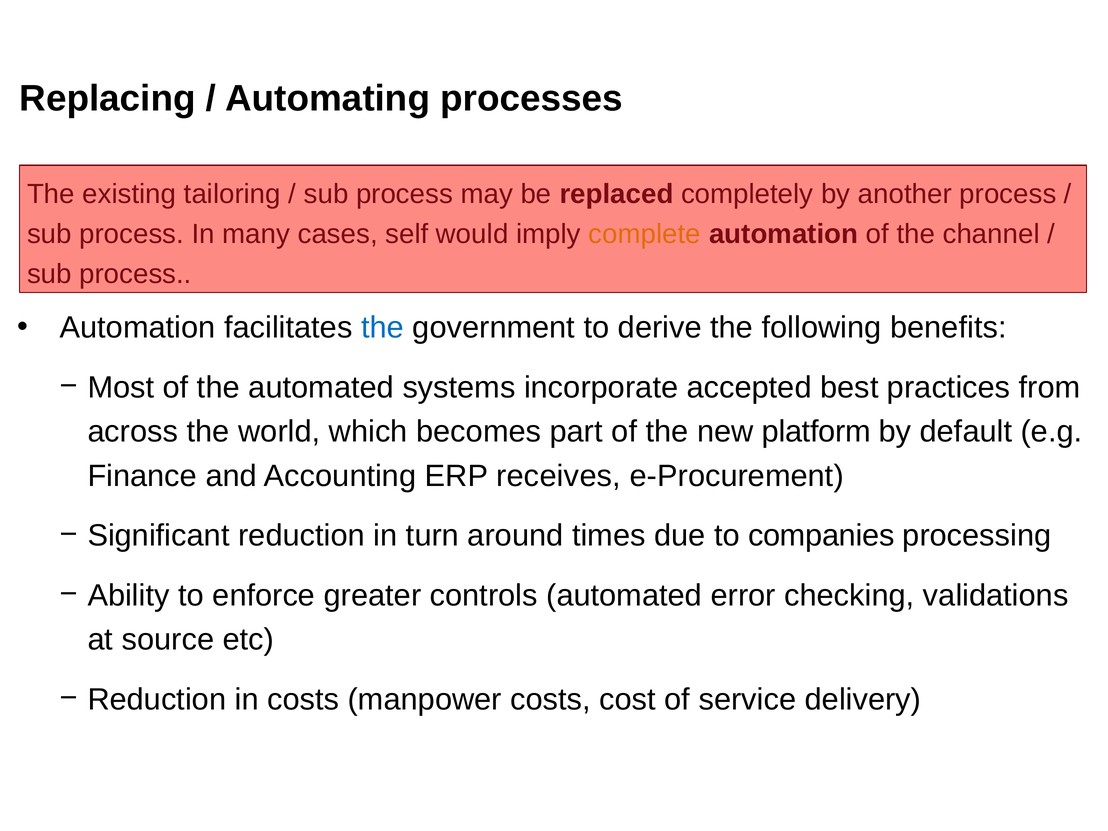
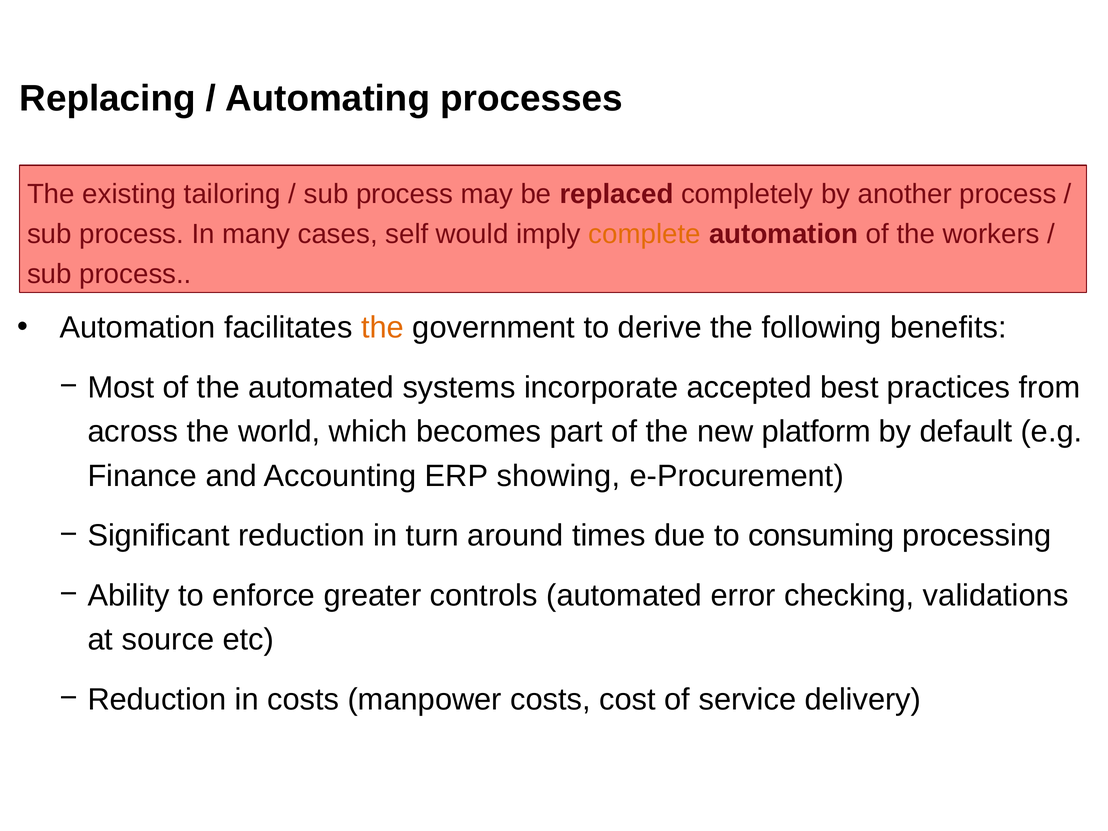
channel: channel -> workers (991, 234)
the colour: blue -> orange (382, 328)
receives: receives -> showing (559, 476)
companies: companies -> consuming (821, 536)
